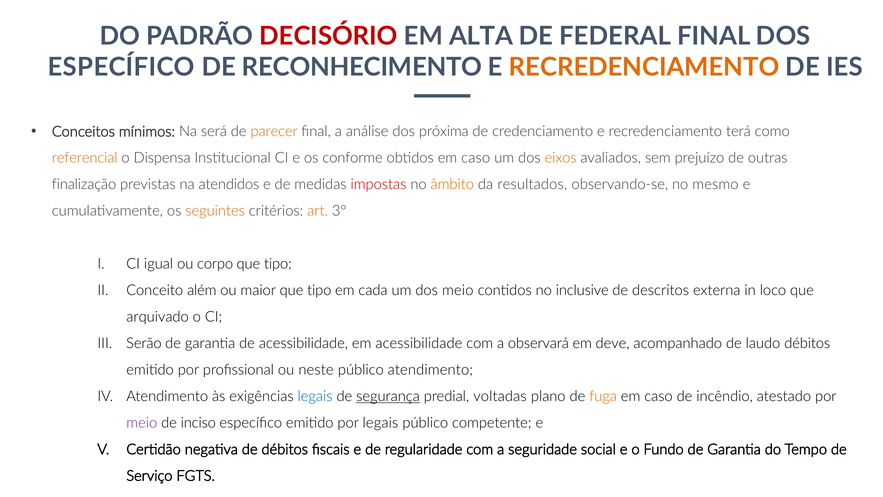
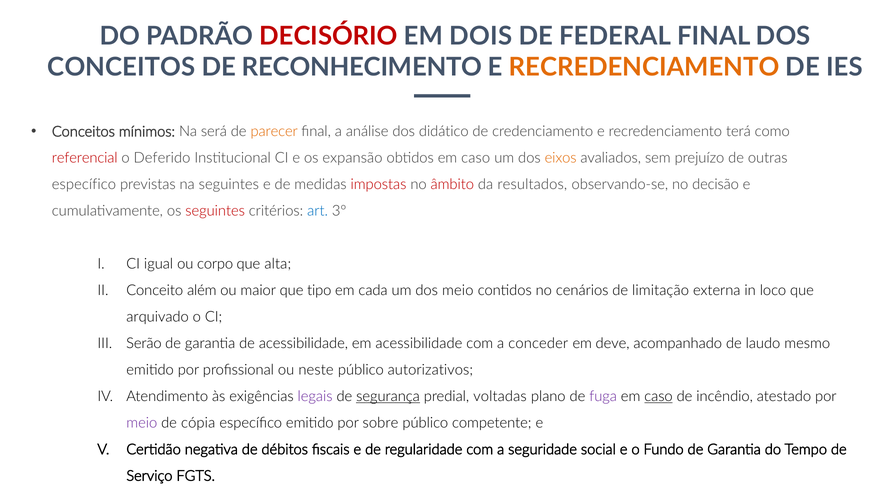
ALTA: ALTA -> DOIS (481, 36)
ESPECÍFICO: ESPECÍFICO -> CONCEITOS (121, 67)
próxima: próxima -> didático (444, 132)
referencial colour: orange -> red (85, 158)
Dispensa: Dispensa -> Deferido (162, 158)
conforme: conforme -> expansão (352, 158)
finalização: finalização -> específico (84, 184)
na atendidos: atendidos -> seguintes (229, 184)
âmbito colour: orange -> red (452, 184)
mesmo: mesmo -> decisão (716, 184)
seguintes colour: orange -> red (215, 211)
art colour: orange -> blue (318, 211)
tipo: tipo -> alta (278, 264)
inclusive: inclusive -> cenários (582, 290)
descritos: descritos -> limitação (661, 290)
observará: observará -> conceder (538, 343)
laudo débitos: débitos -> mesmo (807, 343)
público atendimento: atendimento -> autorizativos (430, 370)
legais colour: blue -> purple (315, 396)
fuga colour: orange -> purple (603, 396)
caso underline: none -> present (658, 396)
inciso: inciso -> cópia (198, 423)
por legais: legais -> sobre (380, 423)
